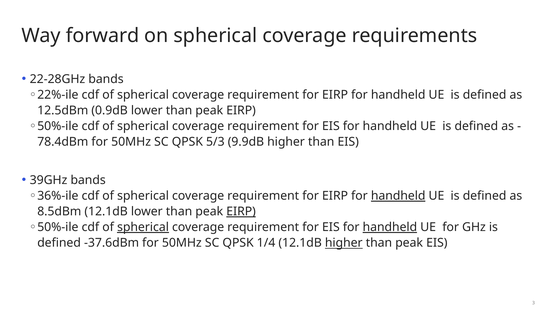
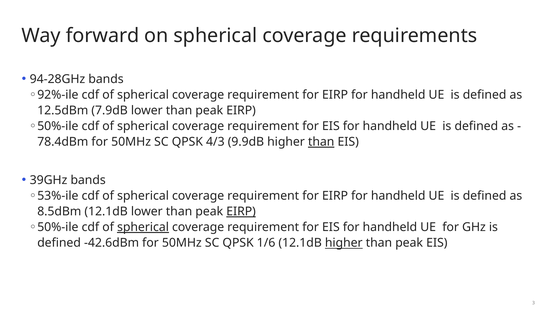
22-28GHz: 22-28GHz -> 94-28GHz (57, 79)
22%-ile: 22%-ile -> 92%-ile (58, 95)
0.9dB: 0.9dB -> 7.9dB (110, 111)
5/3: 5/3 -> 4/3 (215, 142)
than underline: none -> present (321, 142)
36%-ile: 36%-ile -> 53%-ile (58, 196)
handheld underline: present -> none (398, 196)
handheld underline: present -> none (390, 227)
-37.6dBm: -37.6dBm -> -42.6dBm (112, 243)
1/4: 1/4 -> 1/6 (266, 243)
